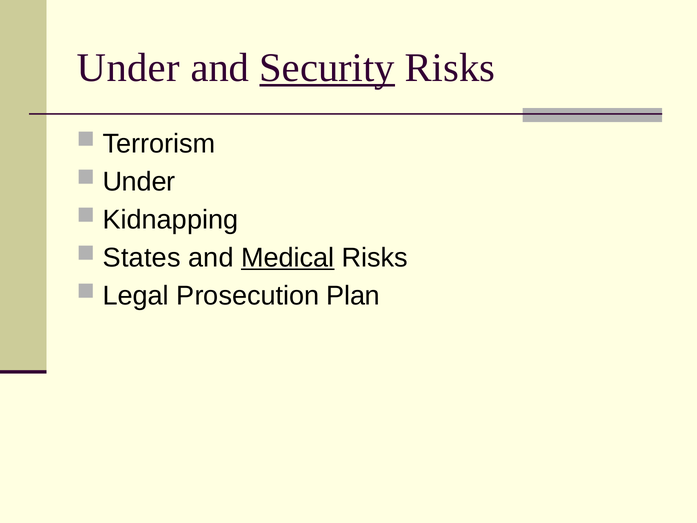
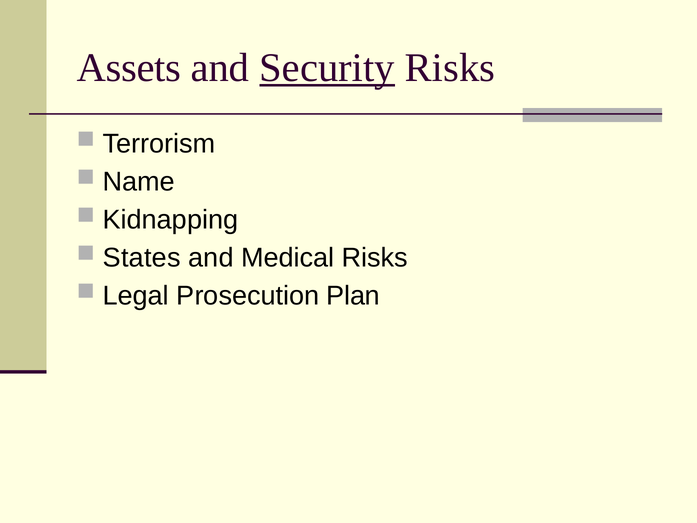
Under: Under -> Assets (129, 68)
Under: Under -> Name (139, 182)
Medical underline: present -> none (288, 258)
